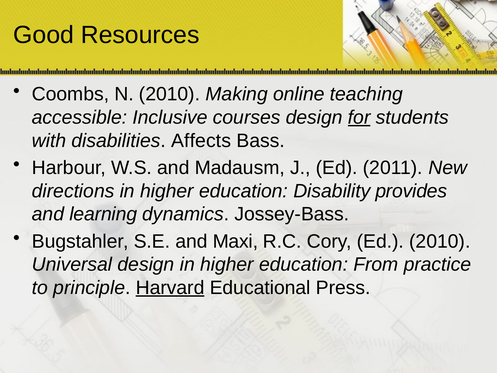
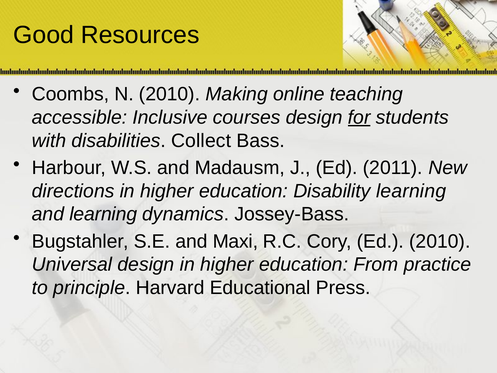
Affects: Affects -> Collect (201, 141)
Disability provides: provides -> learning (411, 191)
Harvard underline: present -> none (170, 288)
